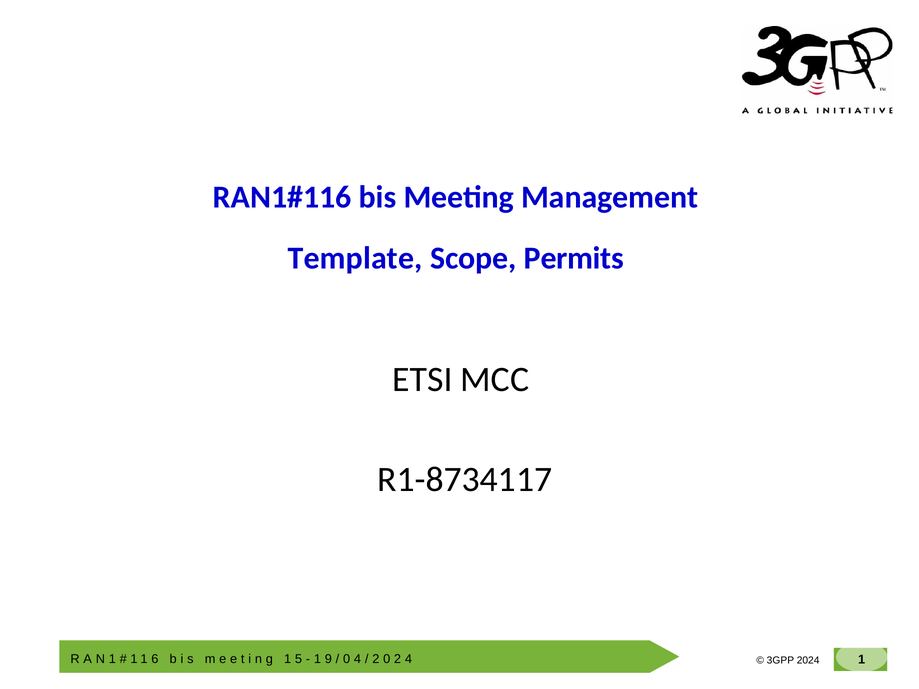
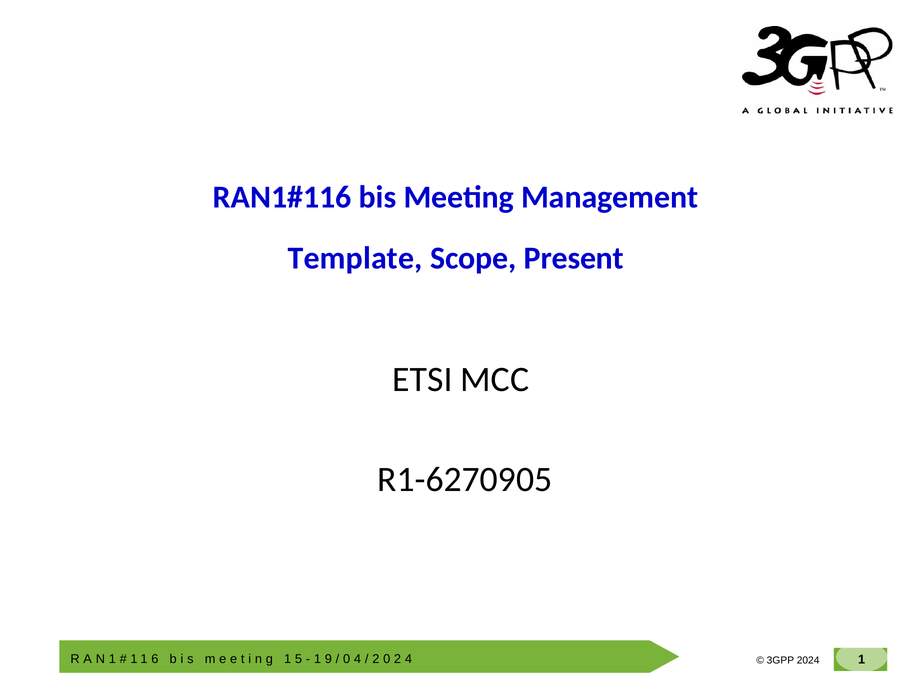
Permits: Permits -> Present (574, 258)
R1-8734117: R1-8734117 -> R1-6270905 (465, 480)
